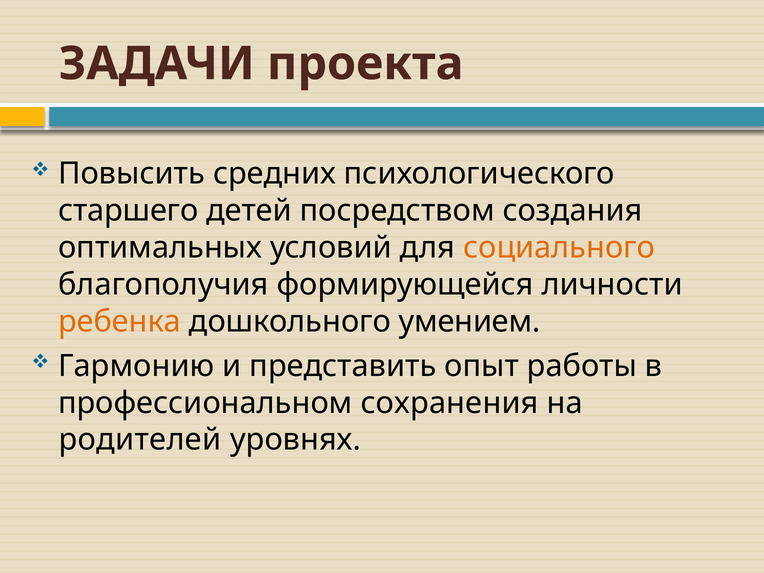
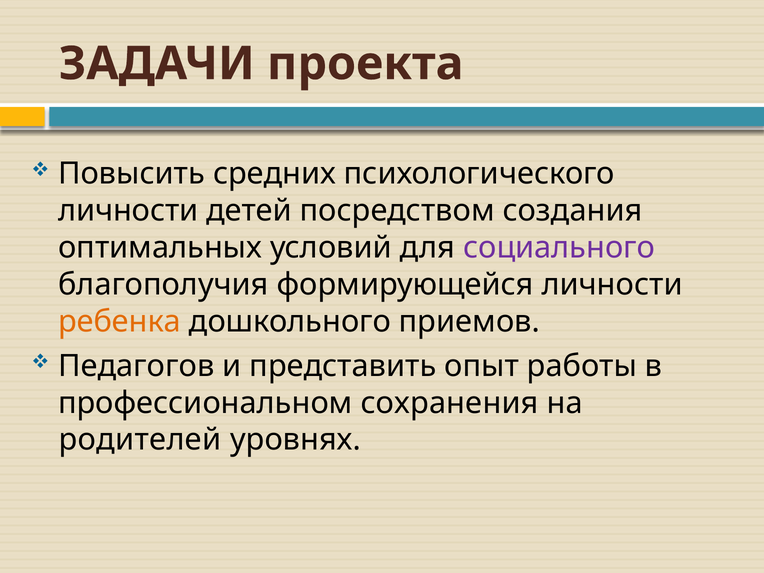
старшего: старшего -> личности (128, 211)
социального colour: orange -> purple (559, 248)
умением: умением -> приемов (469, 321)
Гармонию: Гармонию -> Педагогов (136, 366)
